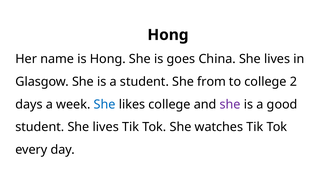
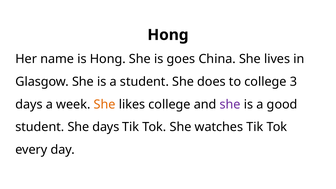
from: from -> does (211, 82)
2: 2 -> 3 (293, 82)
She colour: blue -> orange (105, 104)
student She lives: lives -> days (106, 127)
